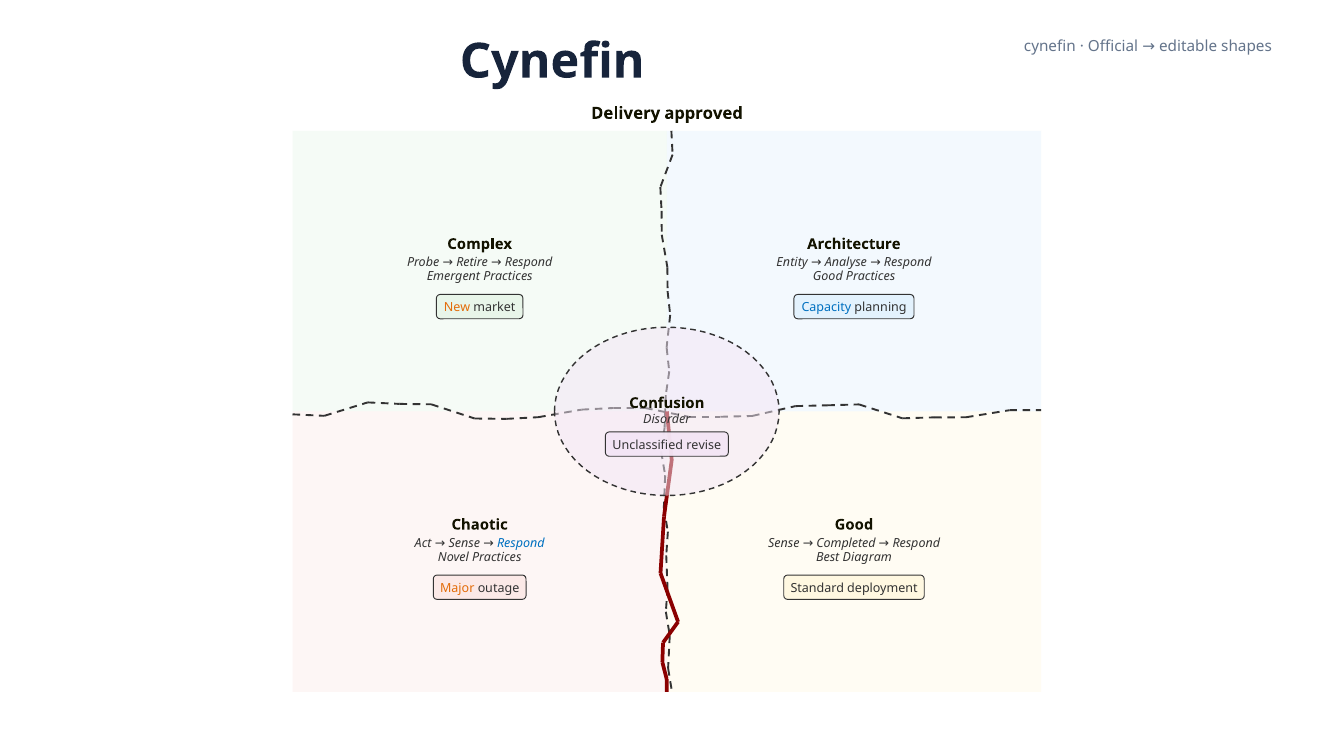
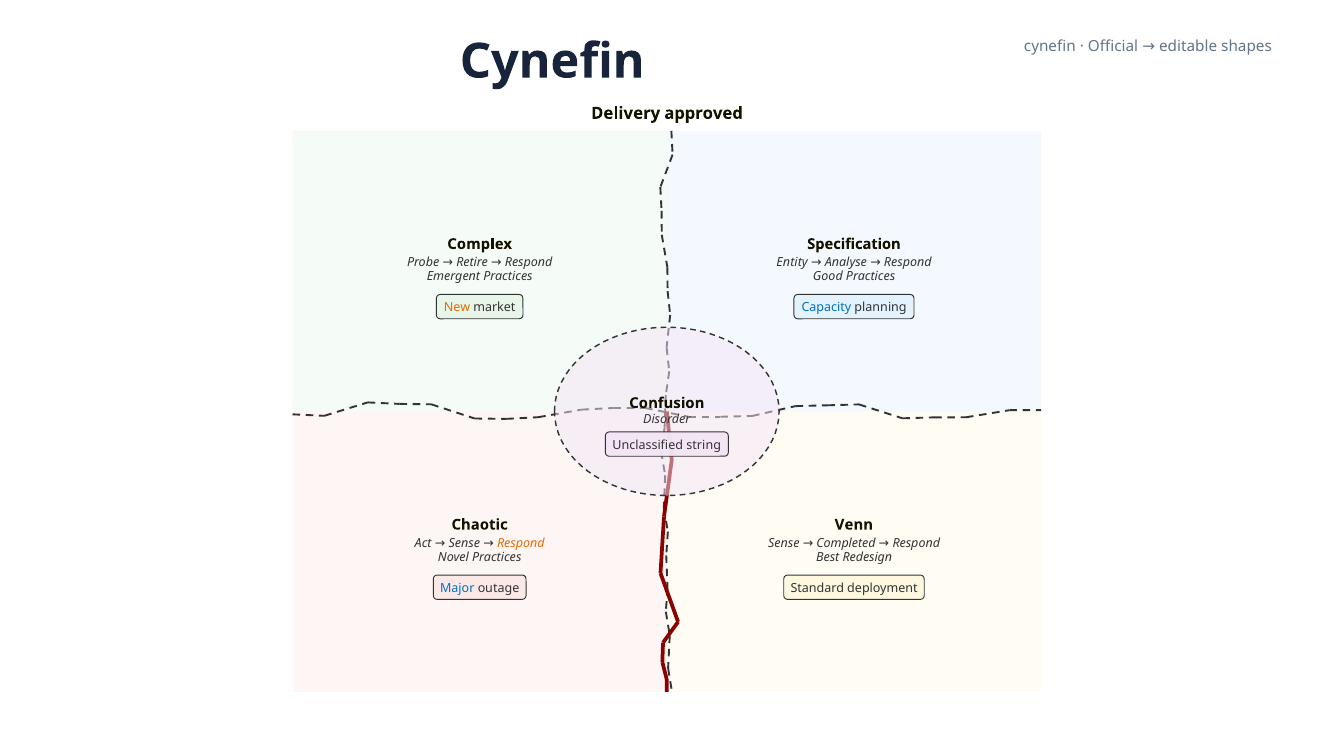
Architecture: Architecture -> Specification (854, 244)
revise: revise -> string (704, 445)
Chaotic Good: Good -> Venn (854, 525)
Respond colour: blue -> orange (521, 544)
Diagram: Diagram -> Redesign (867, 558)
Major colour: orange -> blue (457, 588)
